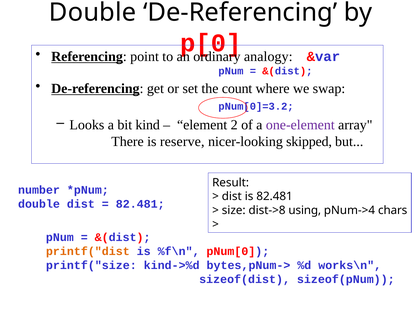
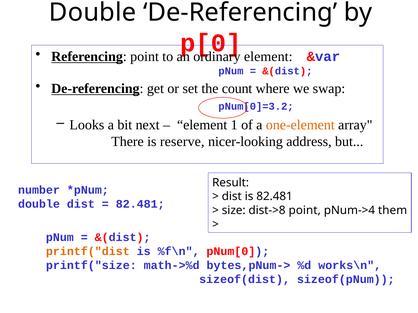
analogy: analogy -> element (268, 57)
kind: kind -> next (148, 125)
2: 2 -> 1 (234, 125)
one-element colour: purple -> orange (300, 125)
skipped: skipped -> address (309, 142)
dist->8 using: using -> point (305, 211)
chars: chars -> them (393, 211)
kind->%d: kind->%d -> math->%d (172, 266)
